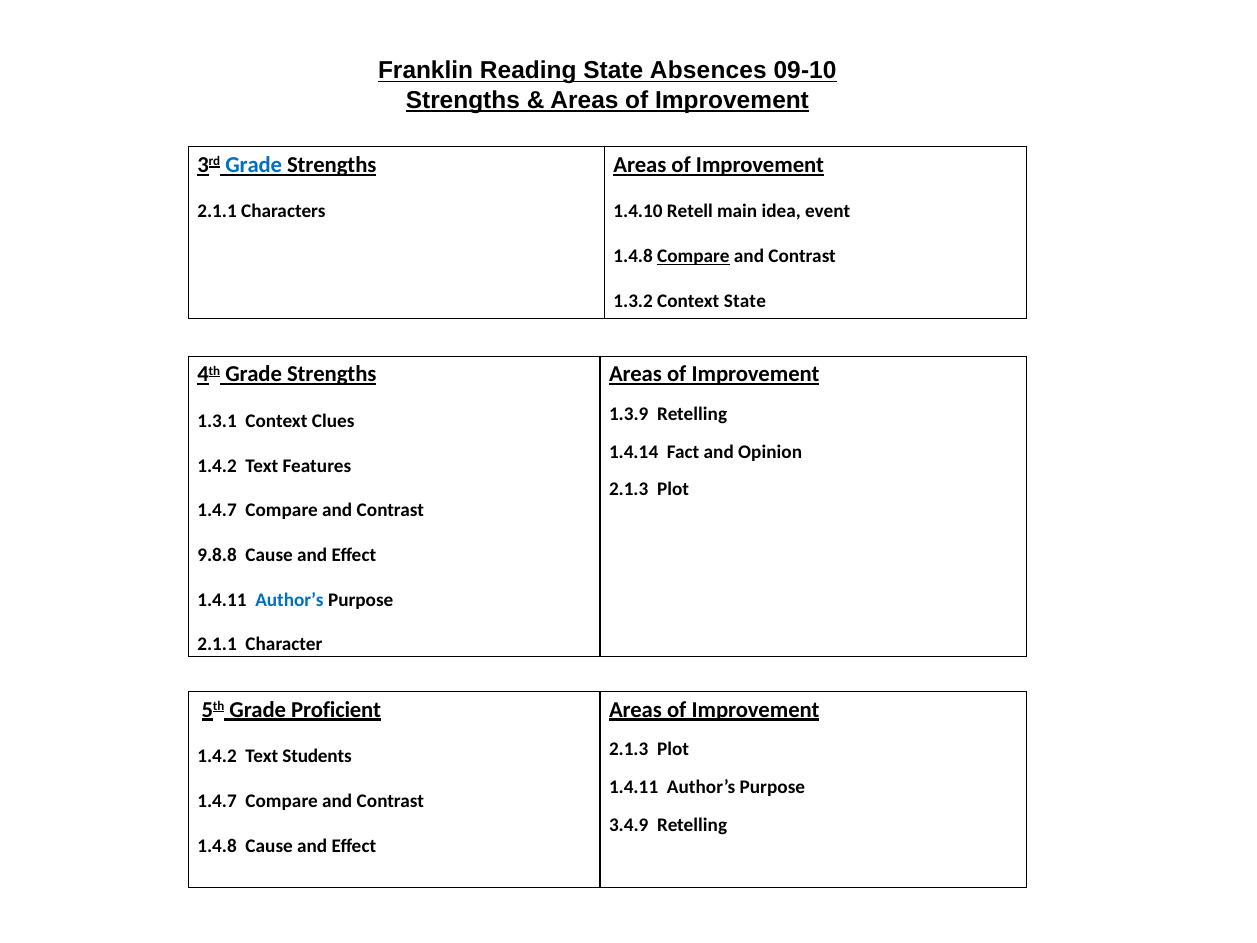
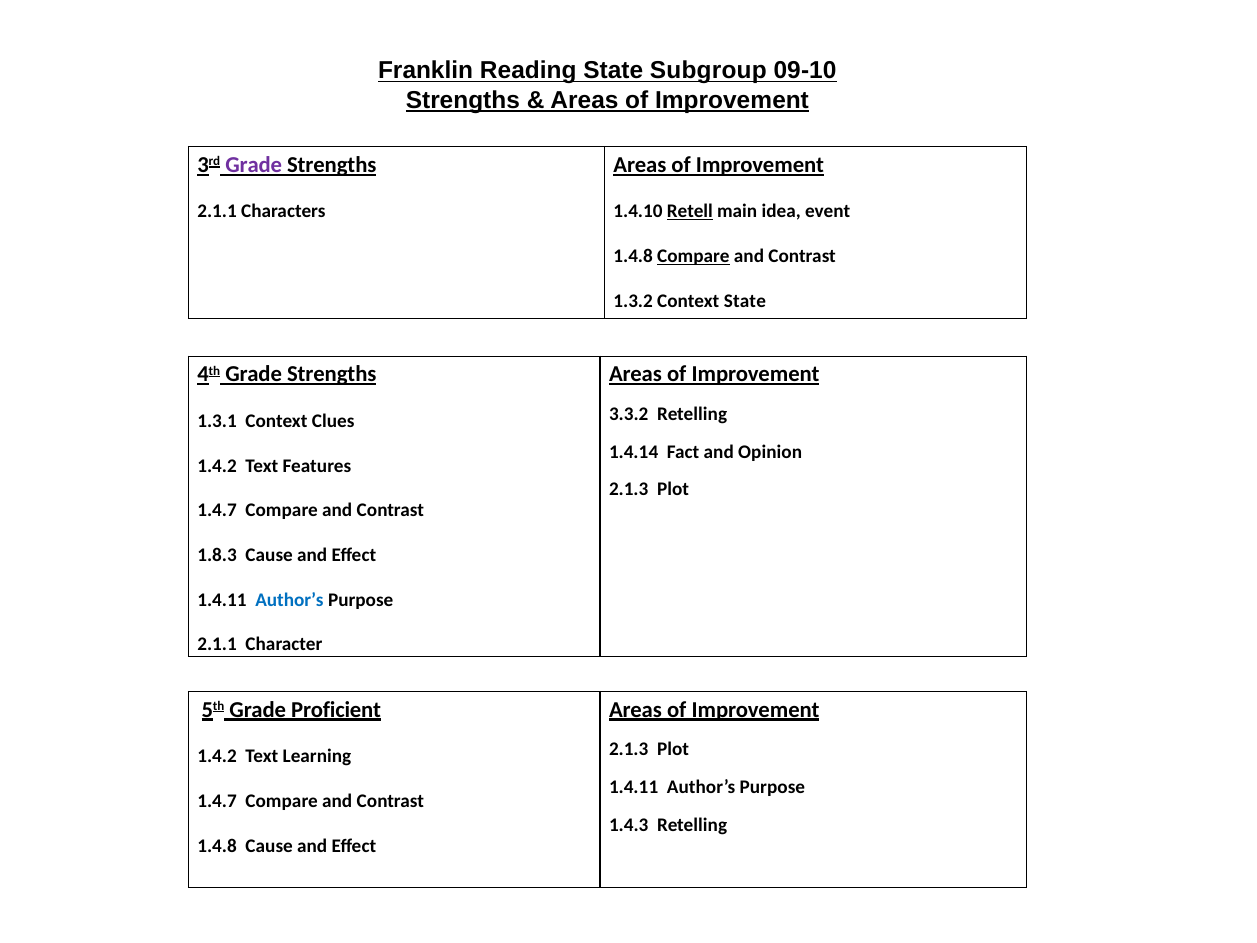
Absences: Absences -> Subgroup (708, 71)
Grade colour: blue -> purple (254, 165)
Retell underline: none -> present (690, 212)
1.3.9: 1.3.9 -> 3.3.2 (629, 414)
9.8.8: 9.8.8 -> 1.8.3 (217, 555)
Students: Students -> Learning (317, 756)
3.4.9: 3.4.9 -> 1.4.3 (629, 825)
